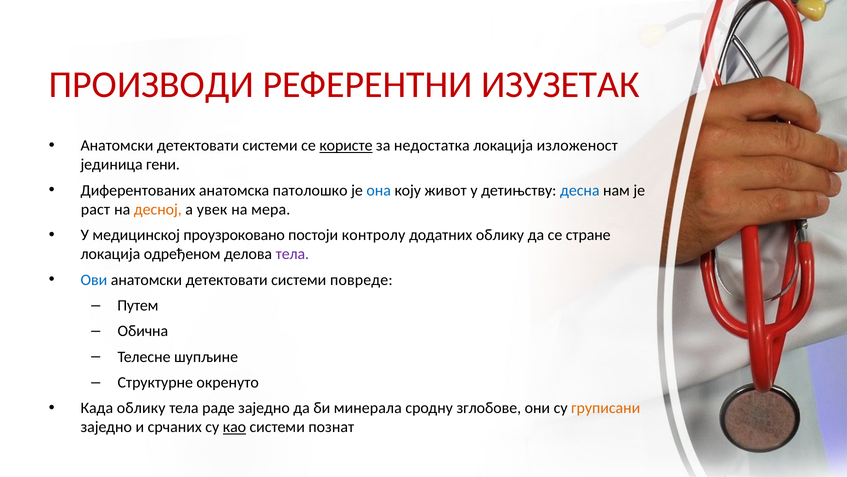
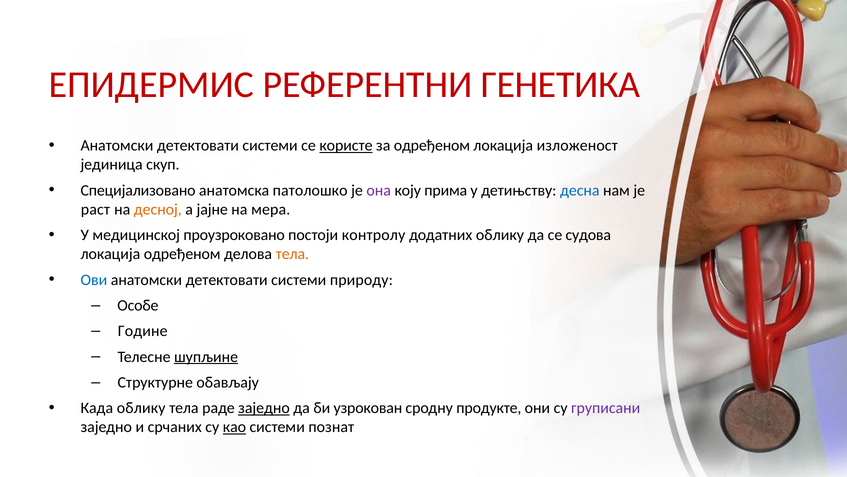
ПРОИЗВОДИ: ПРОИЗВОДИ -> ЕПИДЕРМИС (151, 85)
ИЗУЗЕТАК: ИЗУЗЕТАК -> ГЕНЕТИКА (560, 85)
за недостатка: недостатка -> одређеном (432, 145)
гени: гени -> скуп (163, 164)
Диферентованих: Диферентованих -> Специјализовано (138, 190)
она colour: blue -> purple (379, 190)
живот: живот -> прима (446, 190)
увек: увек -> јајне (212, 209)
стране: стране -> судова (588, 235)
тела colour: purple -> orange (292, 254)
повреде: повреде -> природу (361, 279)
Путем: Путем -> Особе (138, 305)
Обична: Обична -> Године (143, 331)
шупљине underline: none -> present (206, 356)
окренуто: окренуто -> обављају (228, 382)
заједно underline: none -> present (264, 408)
минерала: минерала -> узрокован (368, 408)
зглобове: зглобове -> продукте (489, 408)
груписани colour: orange -> purple (606, 408)
